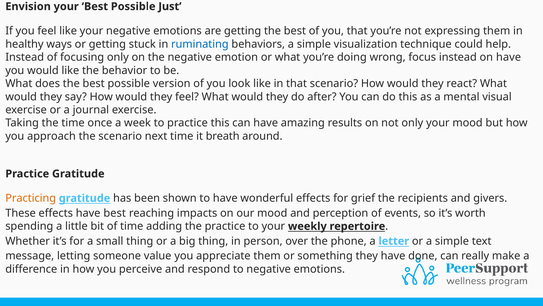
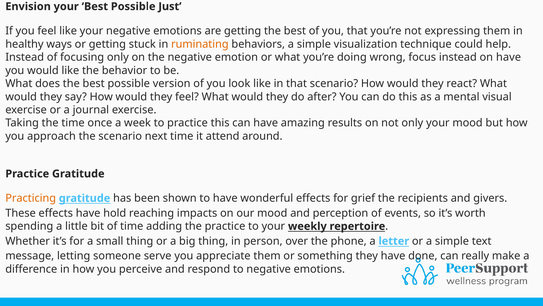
ruminating colour: blue -> orange (200, 44)
breath: breath -> attend (223, 136)
have best: best -> hold (115, 213)
value: value -> serve (158, 256)
